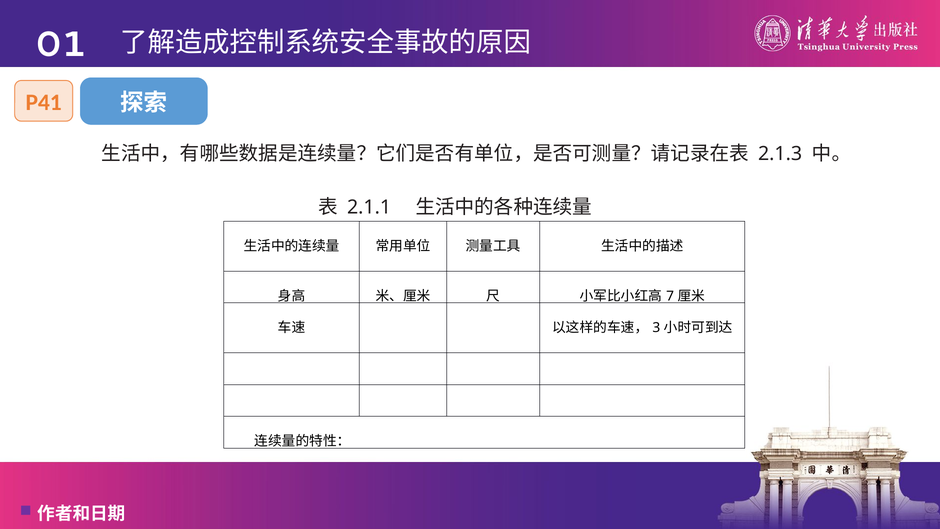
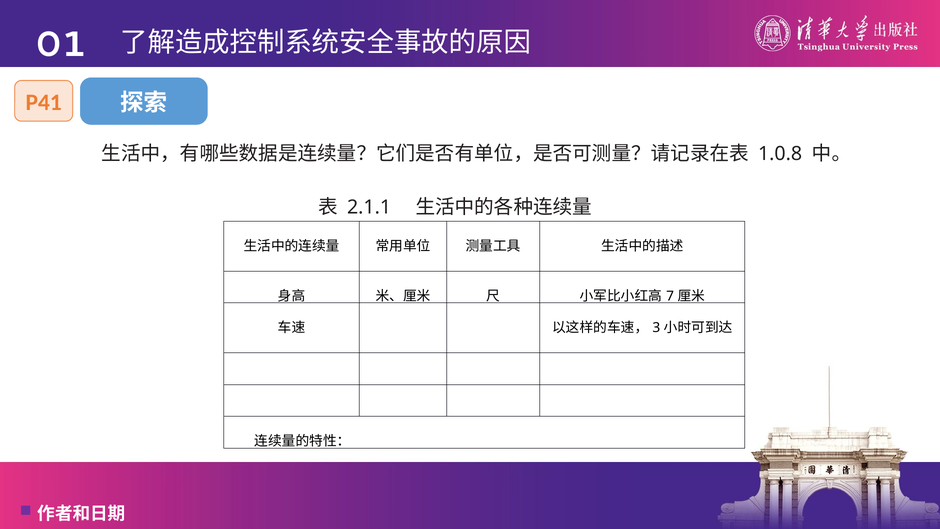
2.1.3: 2.1.3 -> 1.0.8 (780, 154)
